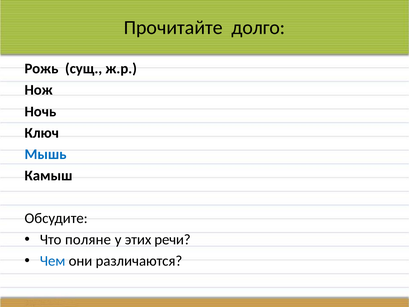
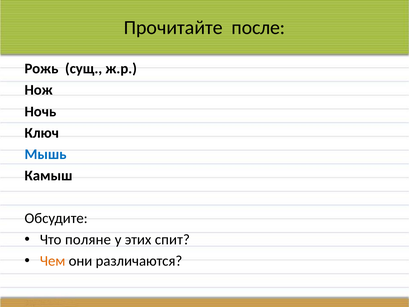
долго: долго -> после (258, 28)
речи: речи -> спит (172, 239)
Чем colour: blue -> orange (53, 261)
